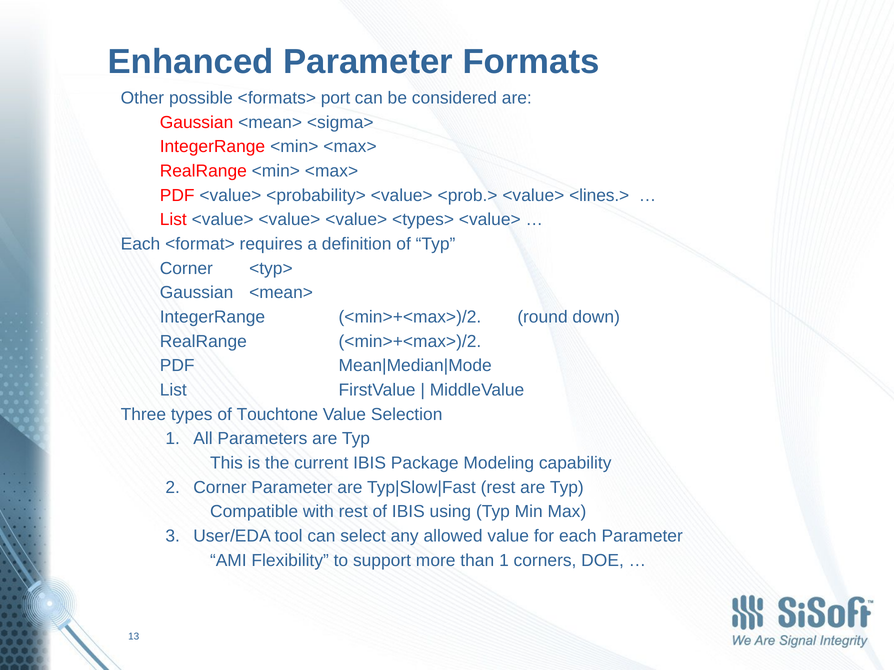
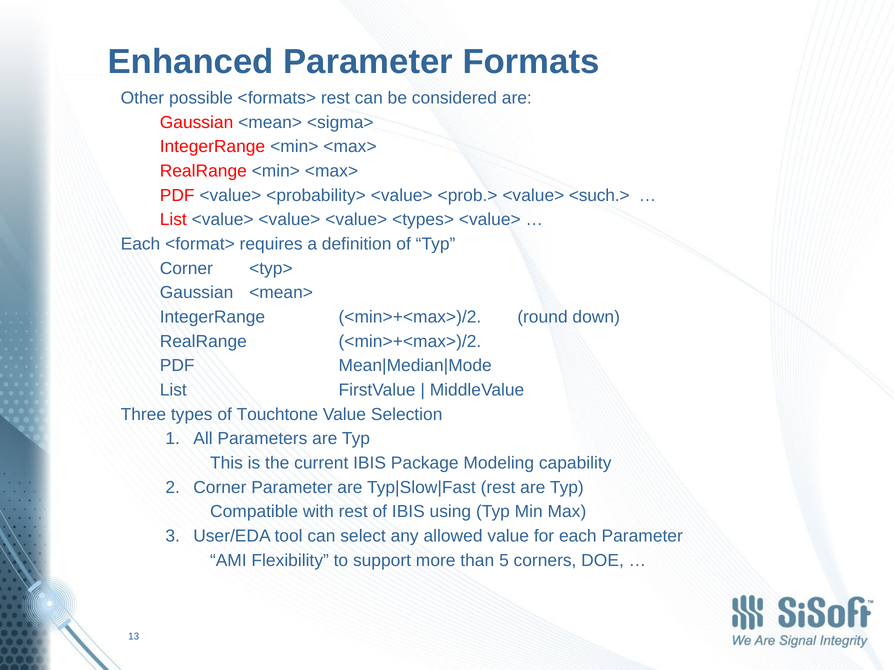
<formats> port: port -> rest (335, 98)
<lines.>: <lines.> -> <such.> (599, 195)
than 1: 1 -> 5 (504, 561)
